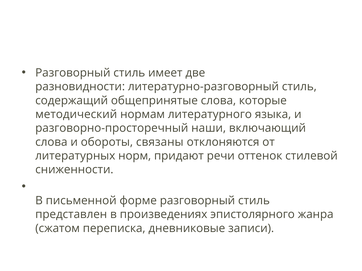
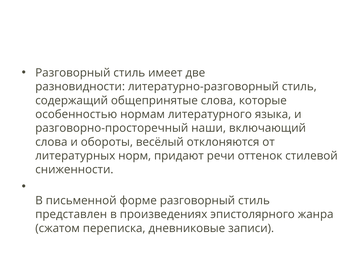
методический: методический -> особенностью (76, 115)
связаны: связаны -> весёлый (160, 142)
